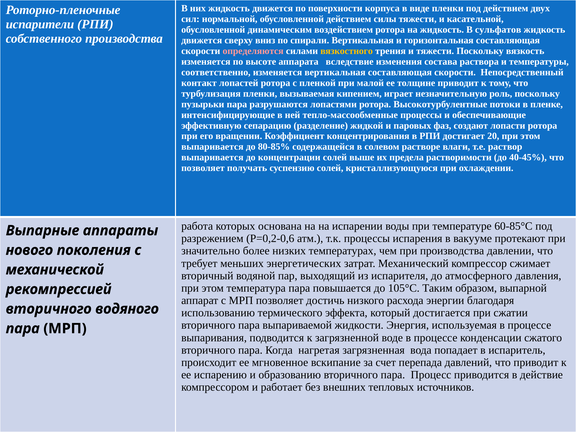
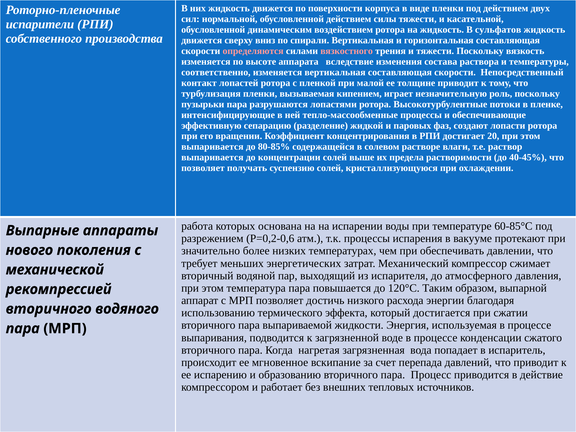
вязкостного colour: yellow -> pink (347, 51)
при производства: производства -> обеспечивать (452, 251)
105°С: 105°С -> 120°С (404, 288)
